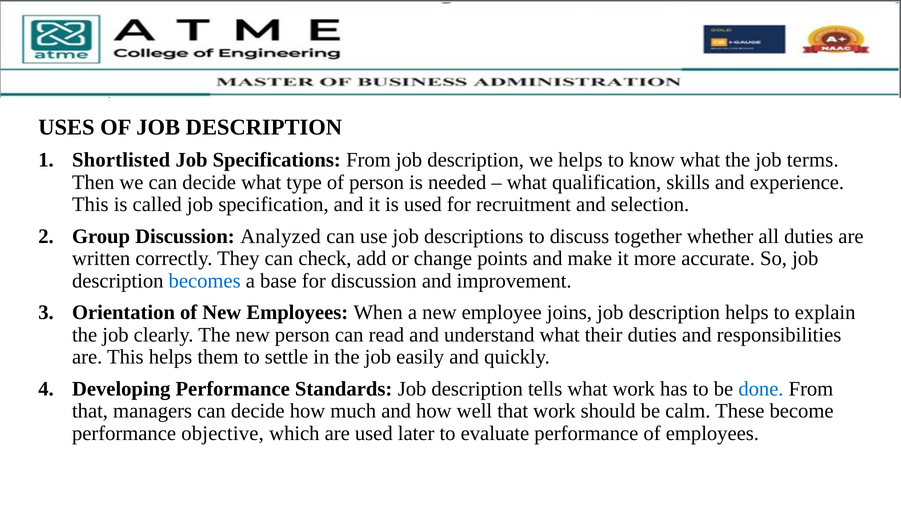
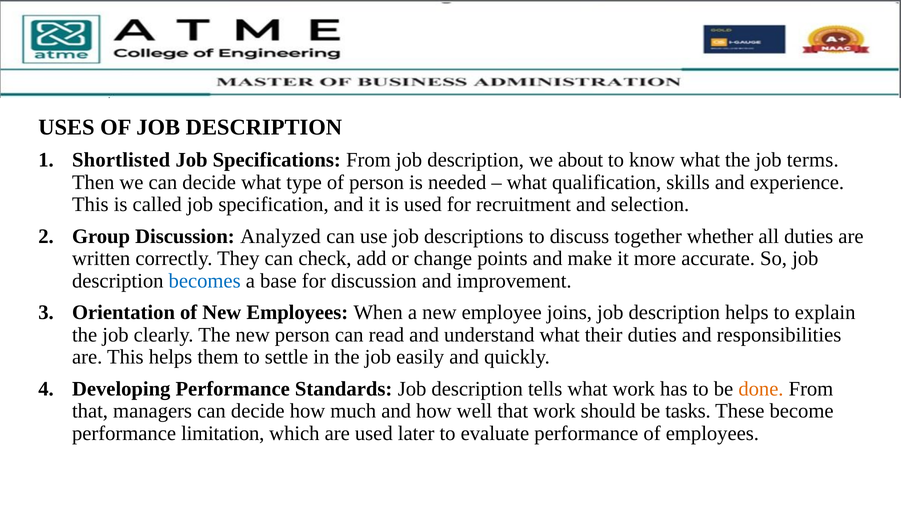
we helps: helps -> about (581, 160)
done colour: blue -> orange (761, 389)
calm: calm -> tasks (688, 411)
objective: objective -> limitation (223, 433)
